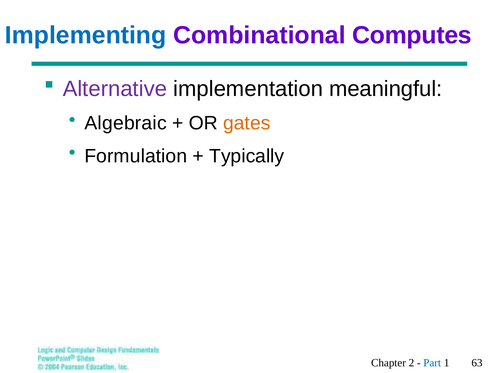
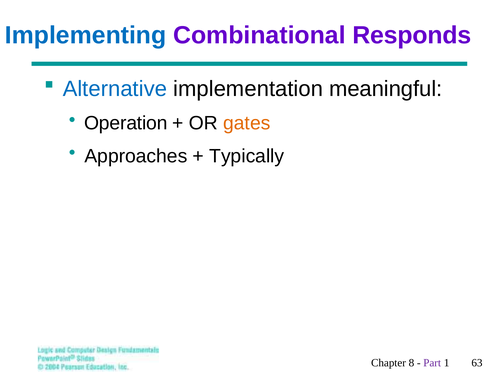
Computes: Computes -> Responds (412, 35)
Alternative colour: purple -> blue (115, 89)
Algebraic: Algebraic -> Operation (126, 123)
Formulation: Formulation -> Approaches (136, 156)
2: 2 -> 8 (411, 363)
Part colour: blue -> purple (432, 363)
